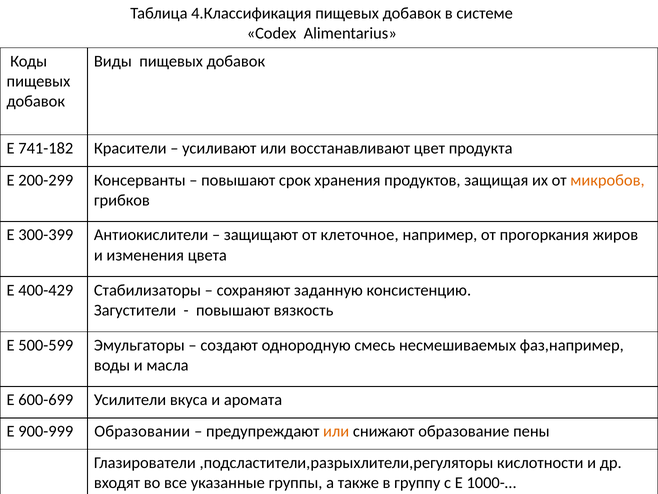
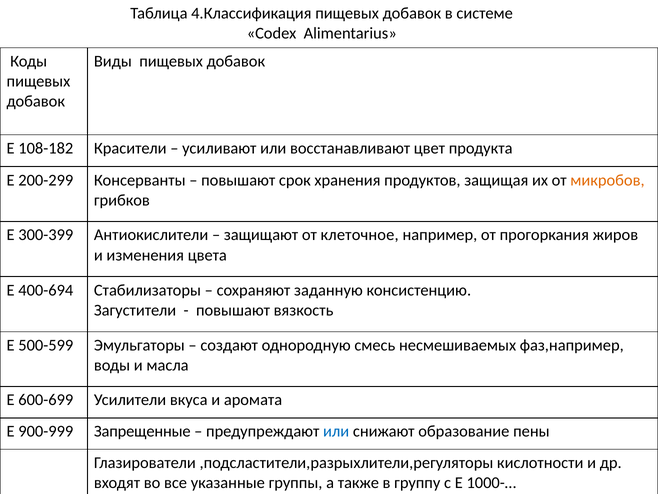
741-182: 741-182 -> 108-182 (46, 148)
400-429: 400-429 -> 400-694 (46, 290)
Образовании: Образовании -> Запрещенные (142, 431)
или colour: orange -> blue (336, 431)
